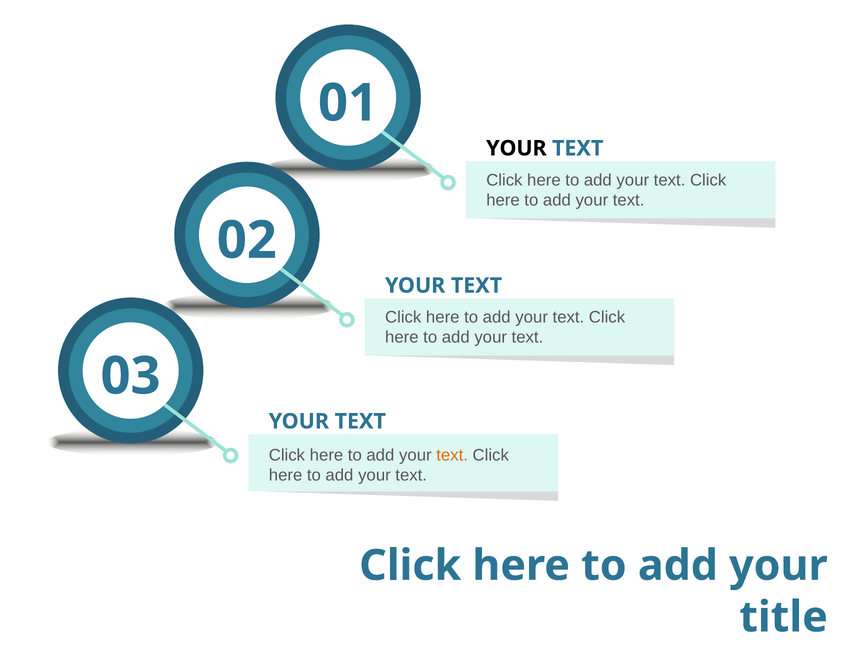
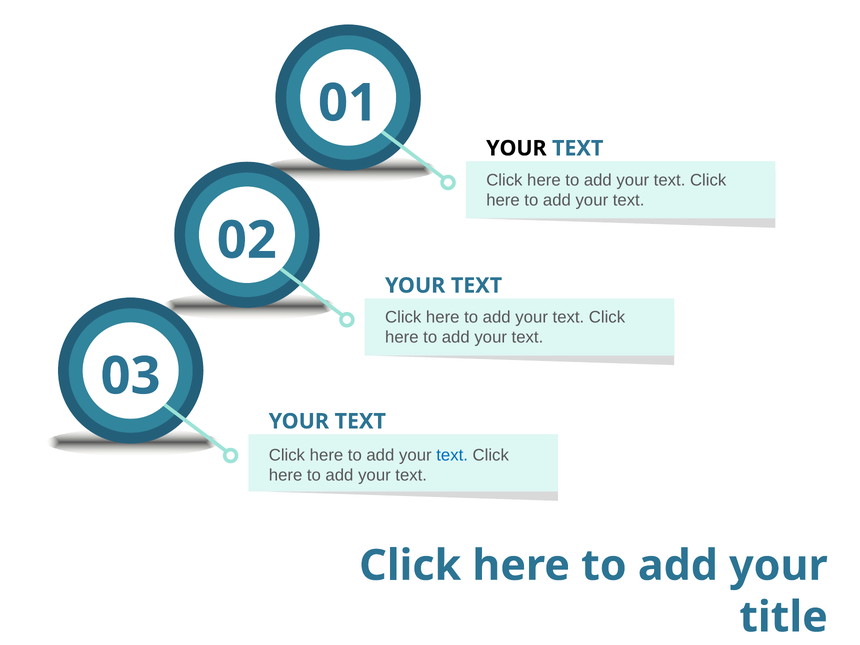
text colour: orange -> blue (452, 455)
